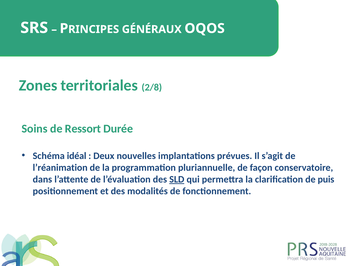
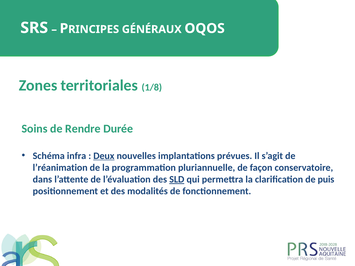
2/8: 2/8 -> 1/8 (152, 87)
Ressort: Ressort -> Rendre (83, 129)
idéal: idéal -> infra (77, 156)
Deux underline: none -> present (104, 156)
